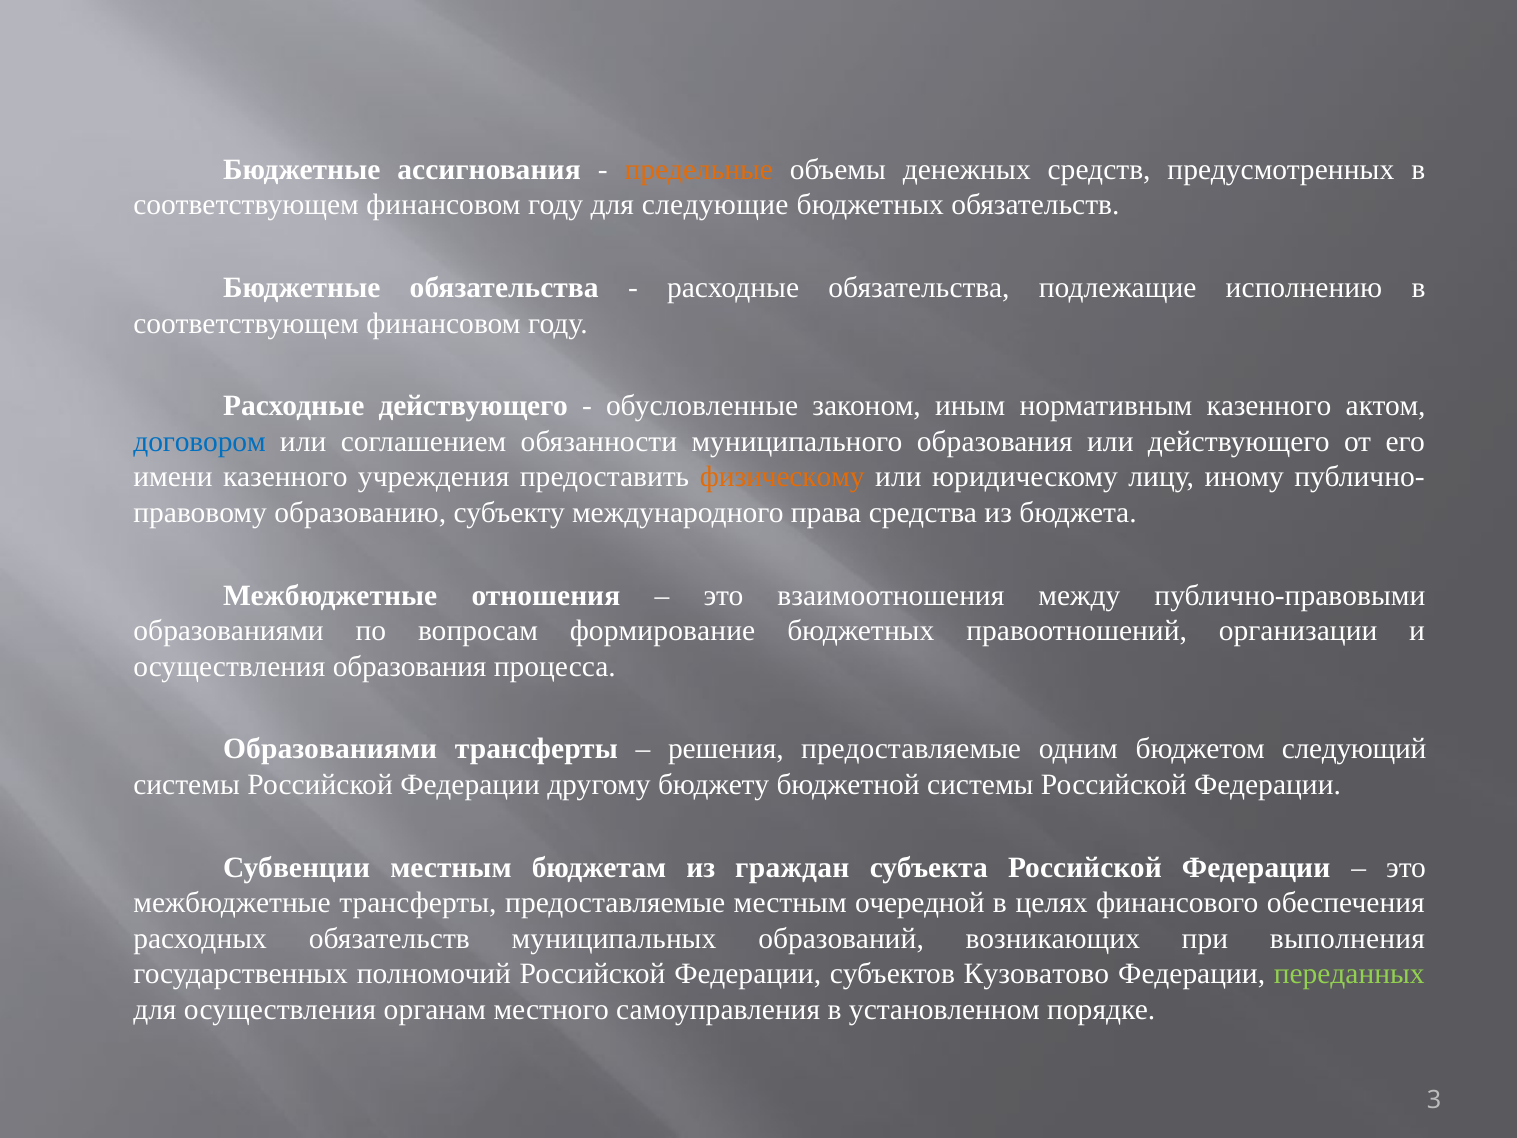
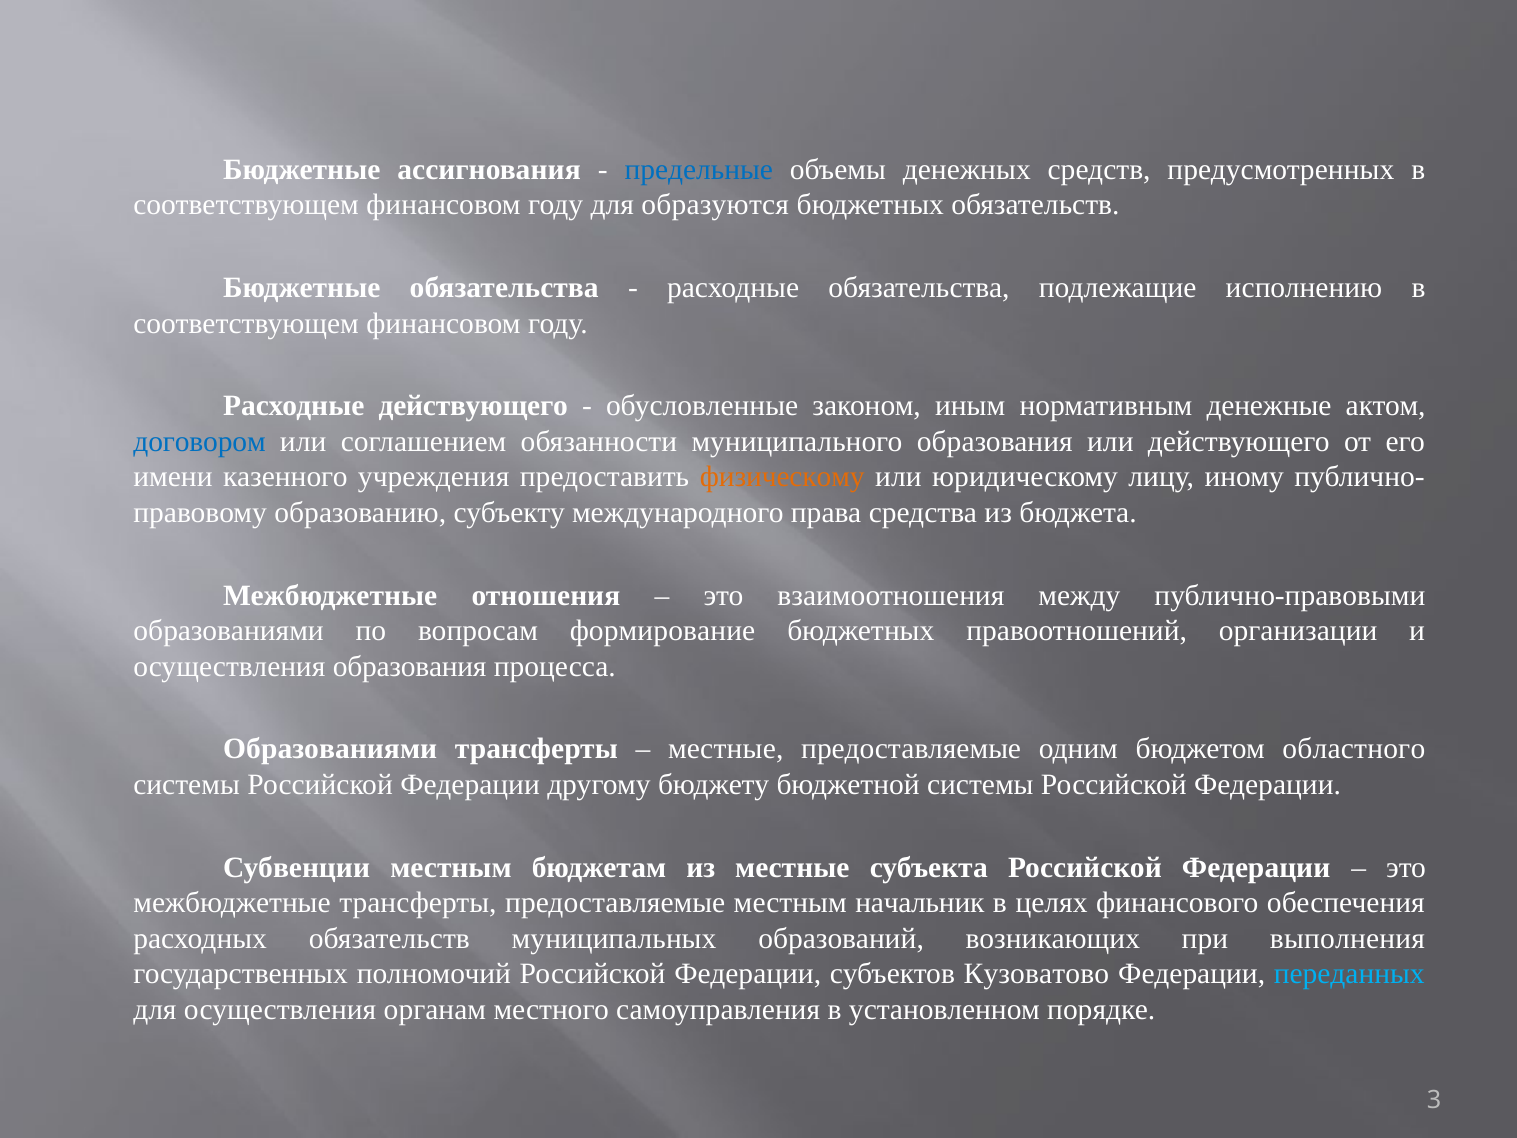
предельные colour: orange -> blue (699, 169)
следующие: следующие -> образуются (715, 205)
нормативным казенного: казенного -> денежные (1269, 406)
решения: решения -> местные (726, 749)
следующий: следующий -> областного (1354, 749)
из граждан: граждан -> местные (792, 867)
очередной: очередной -> начальник (920, 903)
переданных colour: light green -> light blue (1349, 974)
